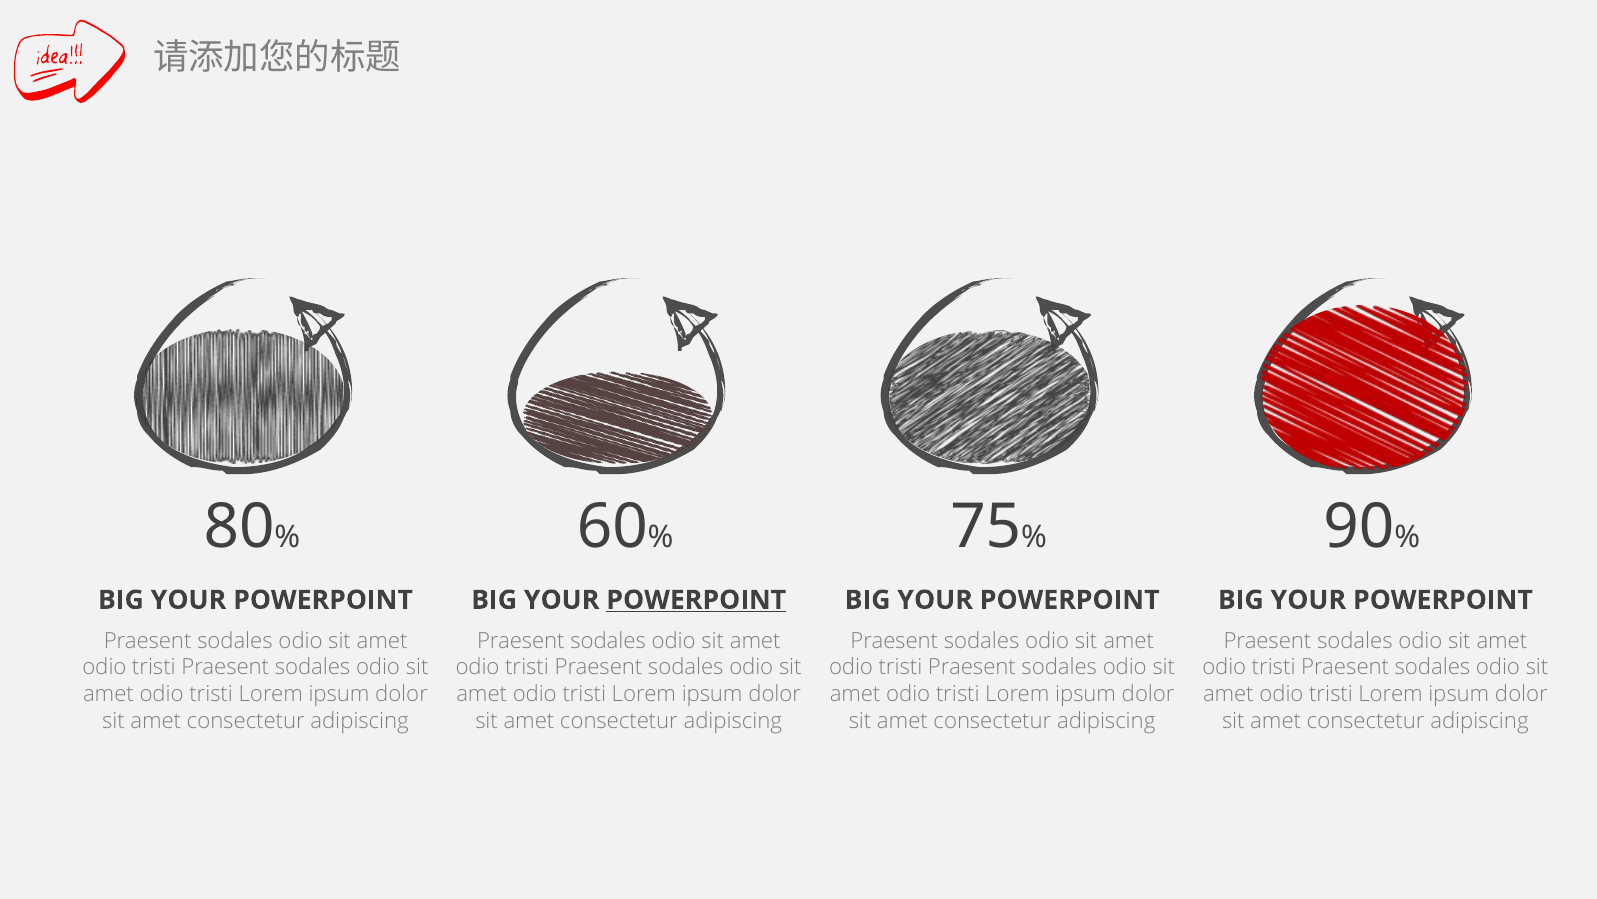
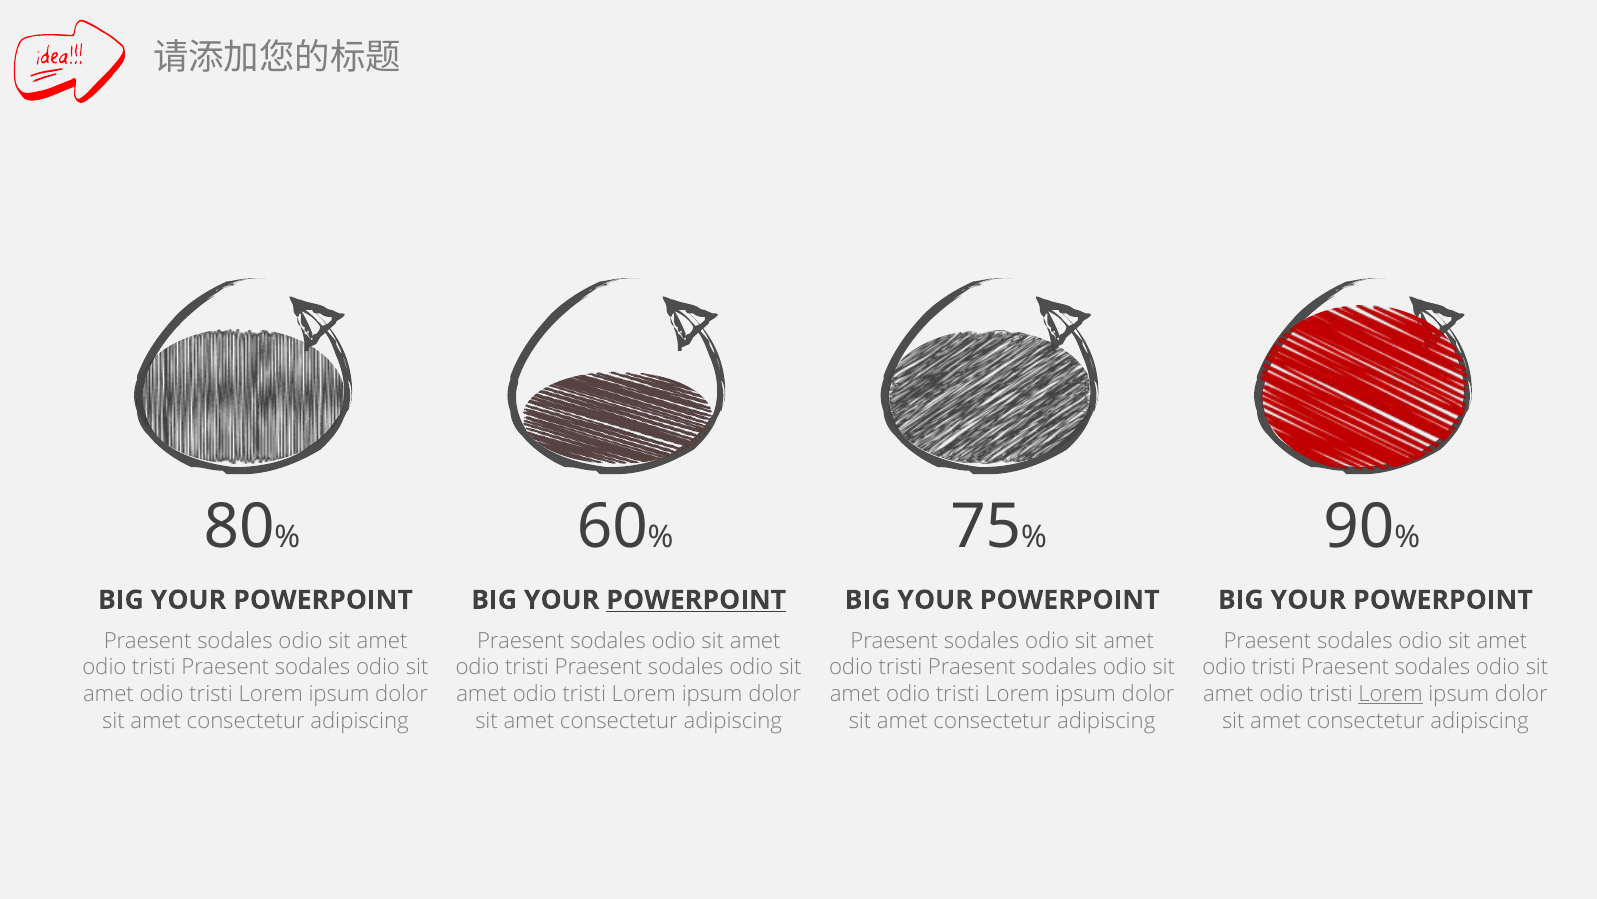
Lorem underline: none -> present (1391, 694)
